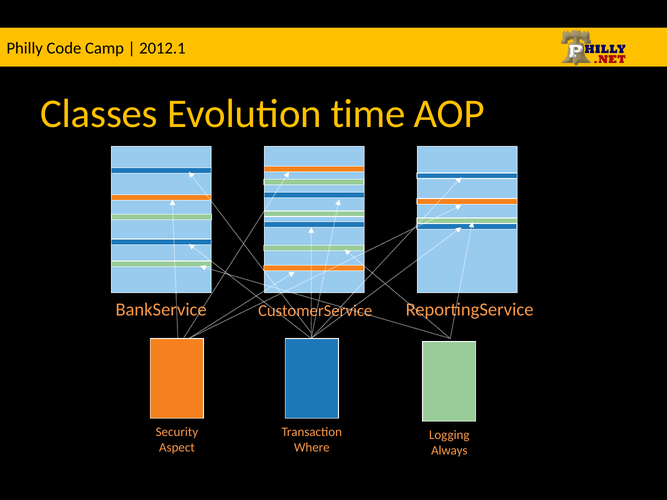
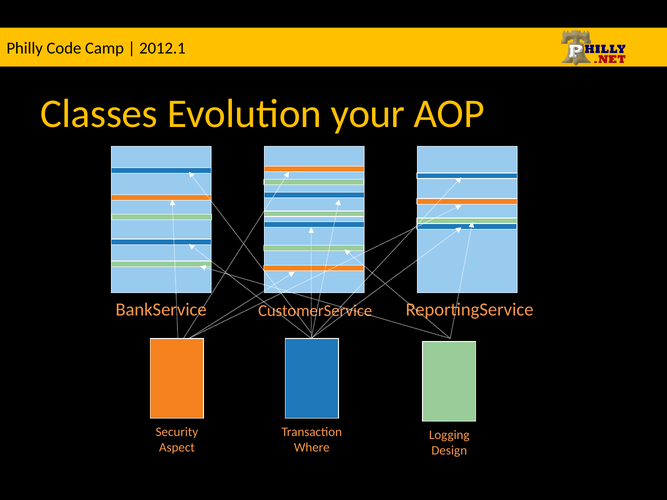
time: time -> your (368, 114)
Always: Always -> Design (449, 451)
